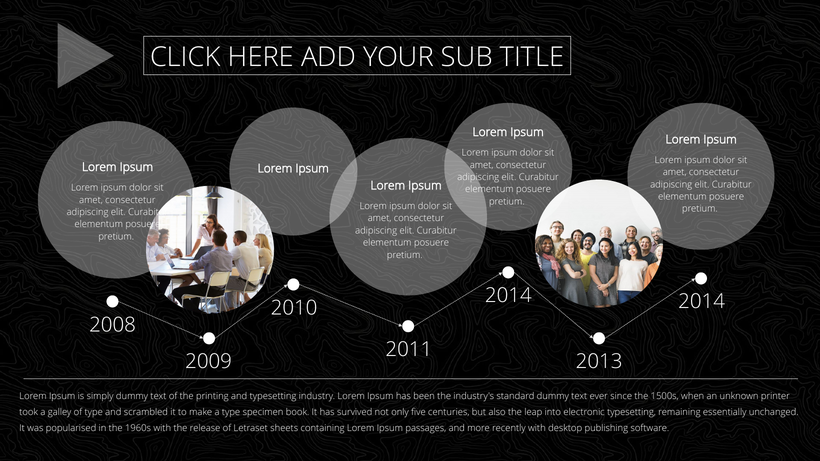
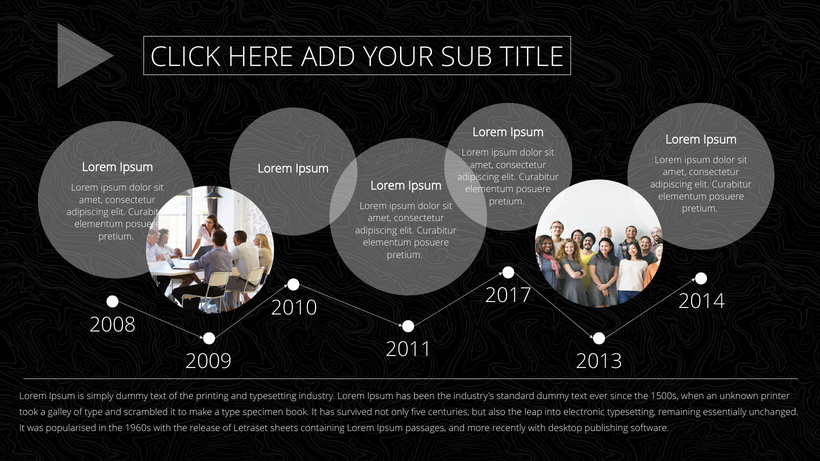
2014: 2014 -> 2017 (508, 296)
